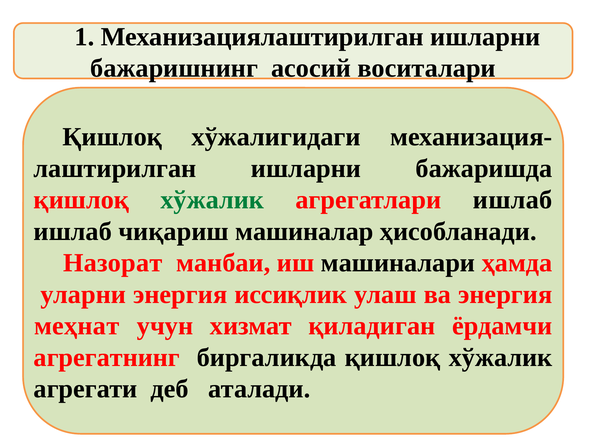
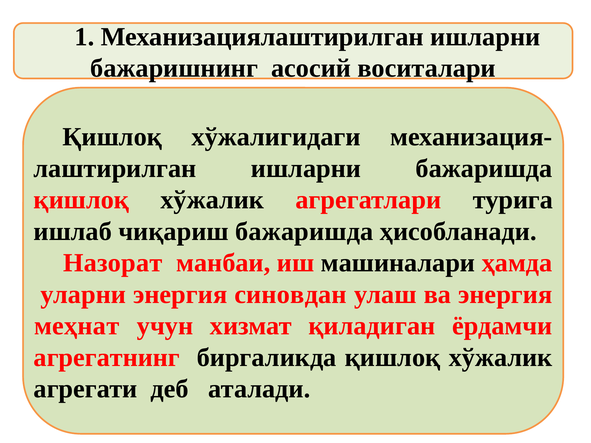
хўжалик colour: green -> black (212, 200)
агрегатлари ишлаб: ишлаб -> турига (513, 200)
чиқариш машиналар: машиналар -> бажаришда (304, 232)
иссиқлик: иссиқлик -> синовдан (291, 295)
